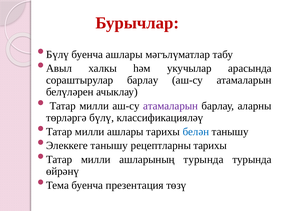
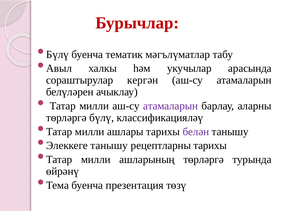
буенча ашлары: ашлары -> тематик (124, 54)
сораштырулар барлау: барлау -> кергән (143, 80)
белән colour: blue -> purple (196, 131)
ашларының турында: турында -> төрләргә (204, 159)
